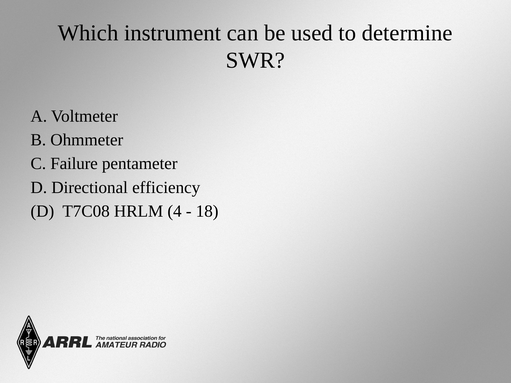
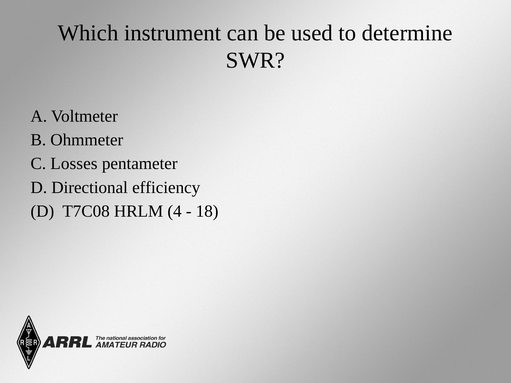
Failure: Failure -> Losses (74, 164)
